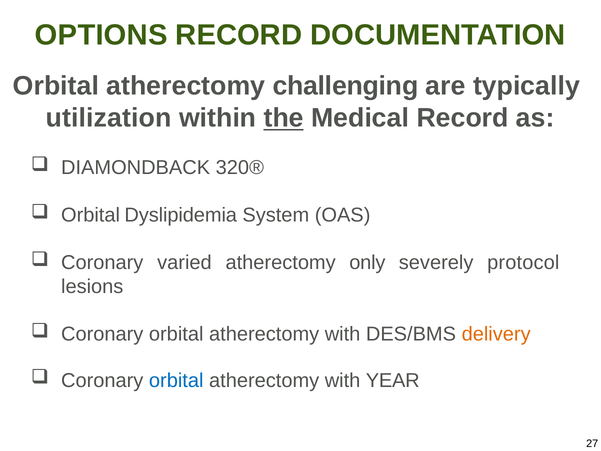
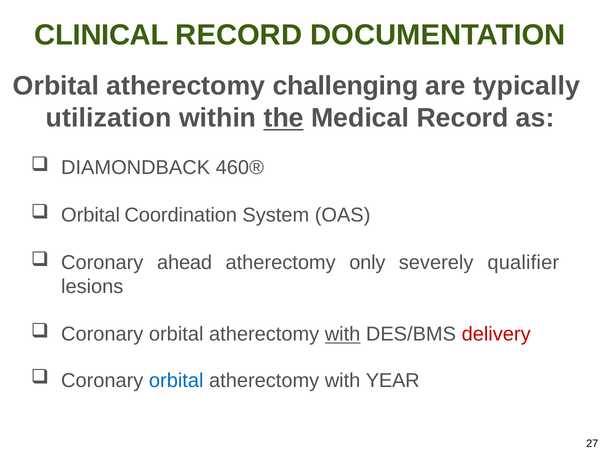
OPTIONS: OPTIONS -> CLINICAL (102, 35)
320®: 320® -> 460® (240, 168)
Dyslipidemia: Dyslipidemia -> Coordination (181, 215)
varied: varied -> ahead (185, 263)
protocol: protocol -> qualifier (523, 263)
with underline: none -> present (343, 334)
delivery colour: orange -> red (496, 334)
